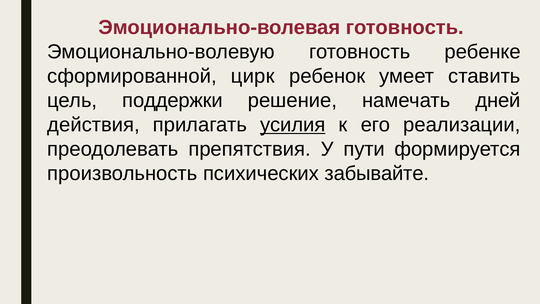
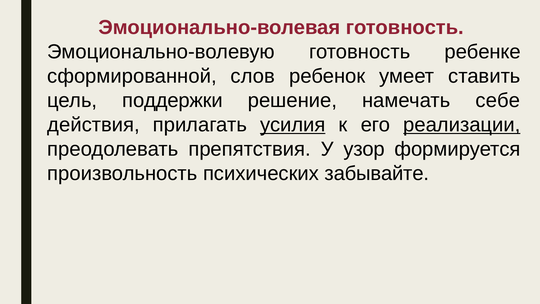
цирк: цирк -> слов (253, 76)
дней: дней -> себе (498, 100)
реализации underline: none -> present (462, 125)
пути: пути -> узор (364, 149)
